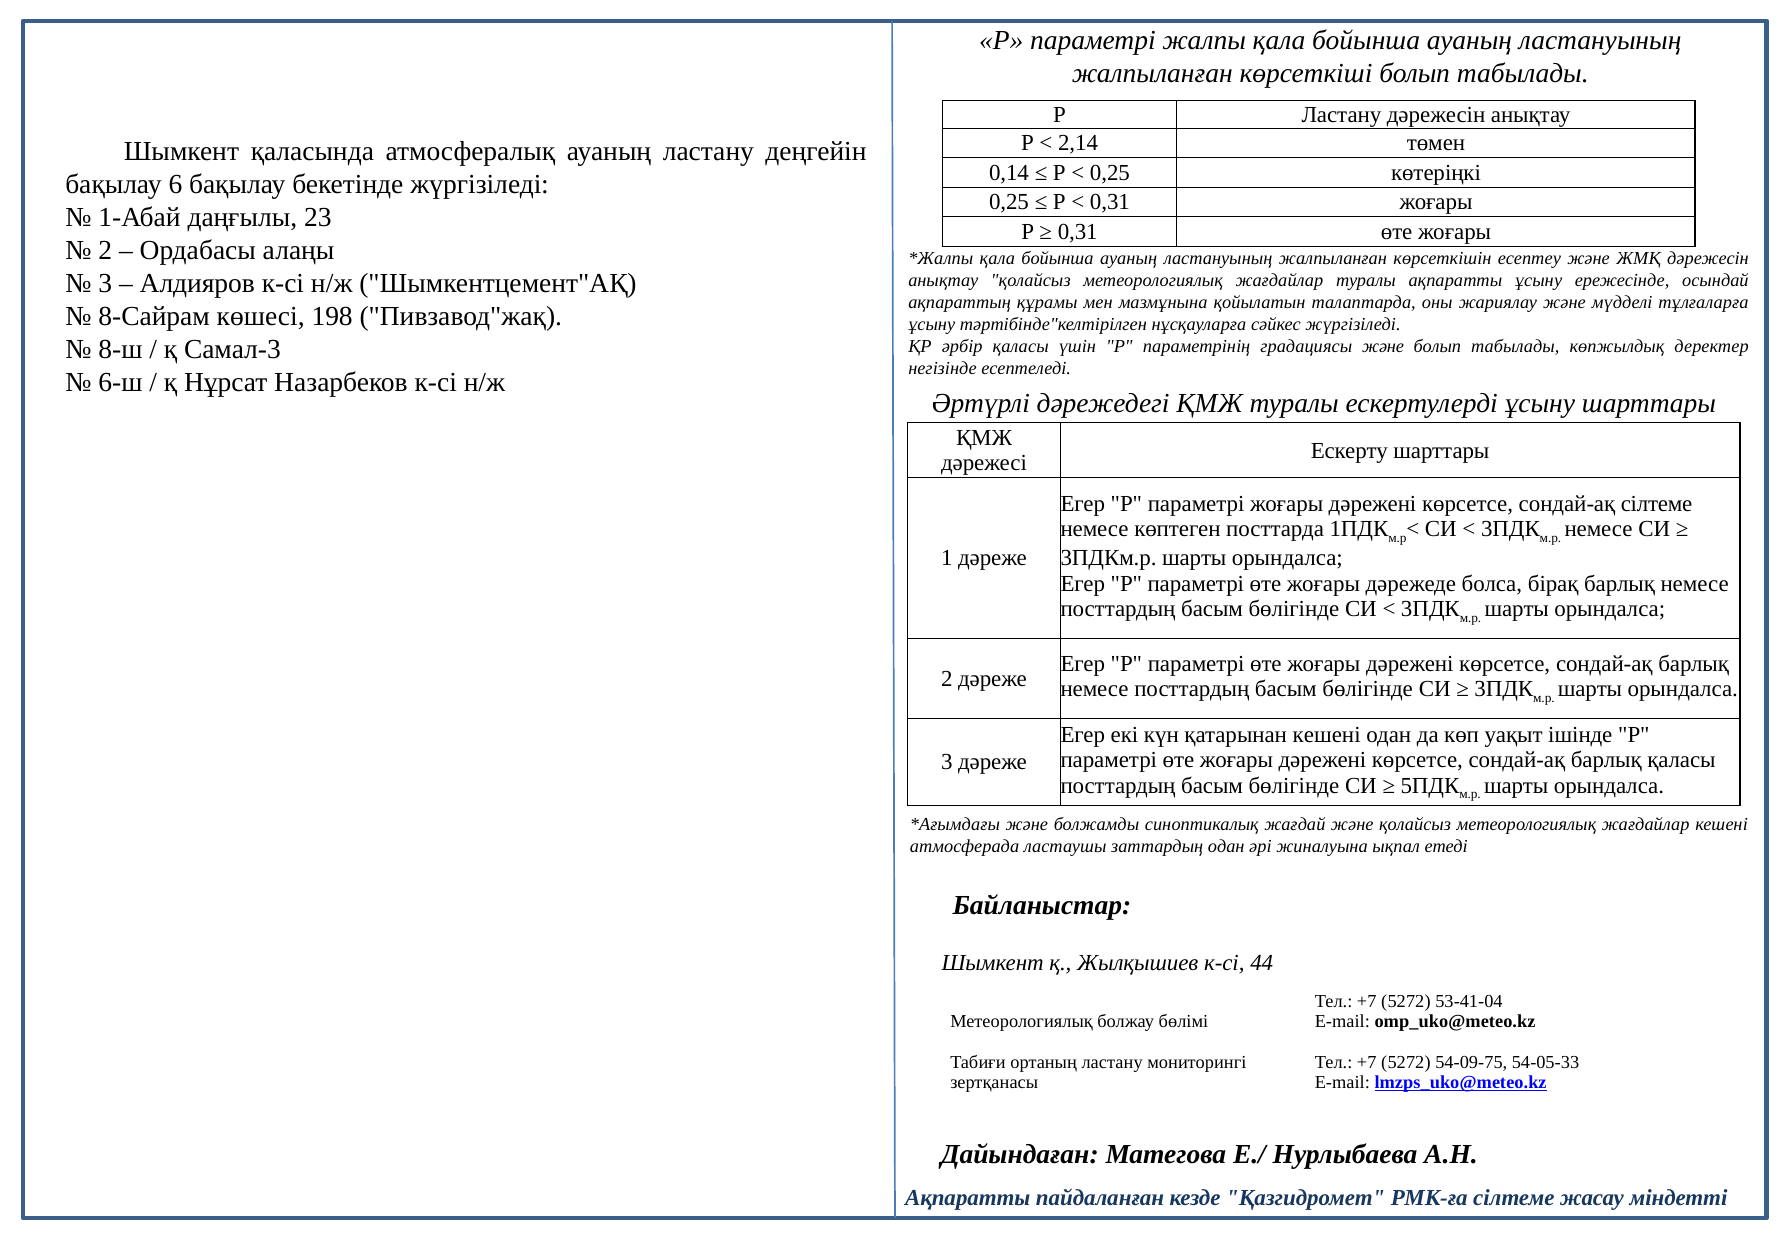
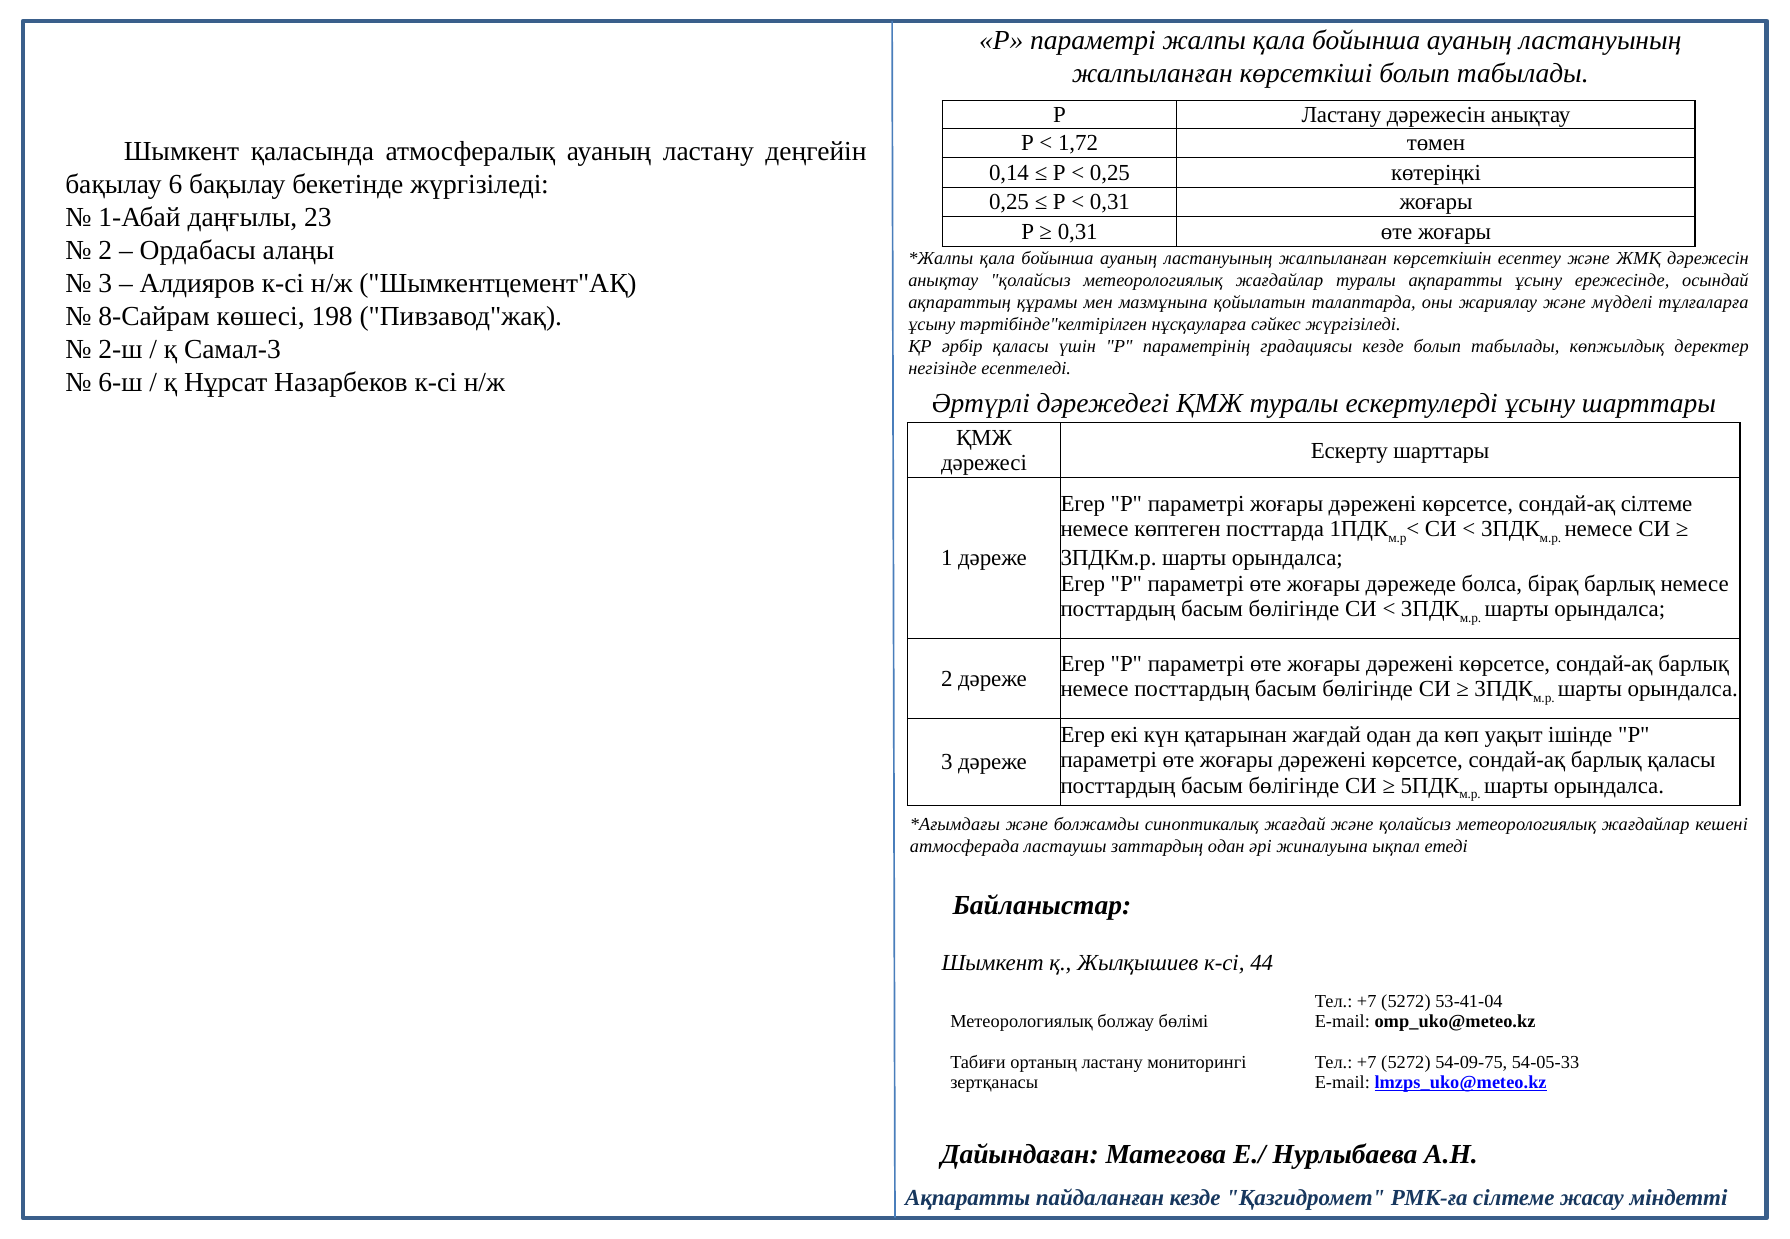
2,14: 2,14 -> 1,72 (1078, 143)
8-ш: 8-ш -> 2-ш (120, 350)
градациясы және: және -> кезде (1383, 346)
қатарынан кешені: кешені -> жағдай (1327, 735)
